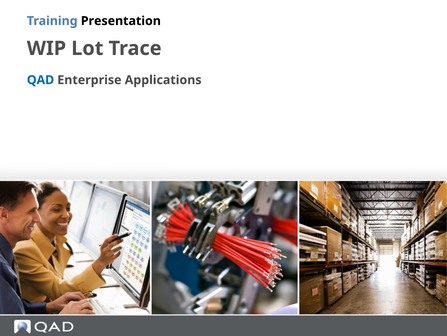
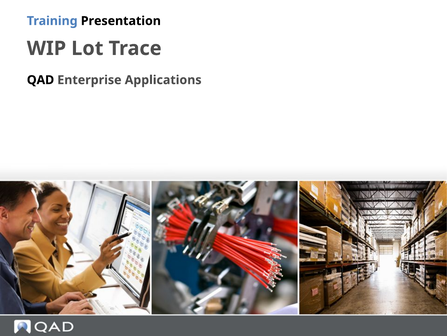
QAD colour: blue -> black (40, 80)
